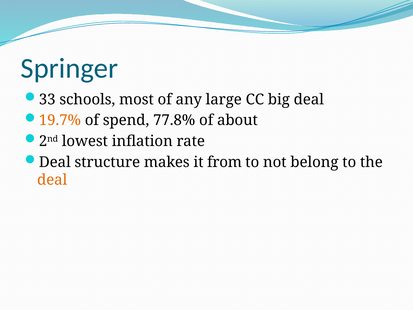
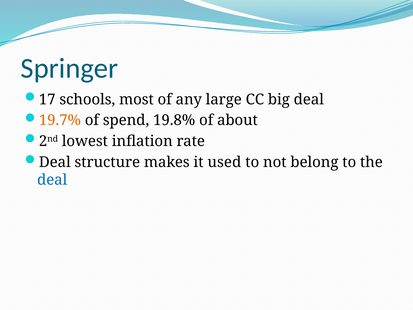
33: 33 -> 17 (47, 99)
77.8%: 77.8% -> 19.8% (174, 120)
from: from -> used (224, 162)
deal colour: orange -> blue (52, 180)
